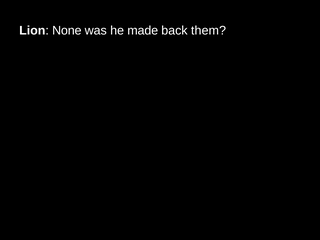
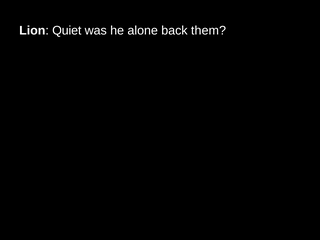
None: None -> Quiet (67, 30)
made: made -> alone (143, 30)
